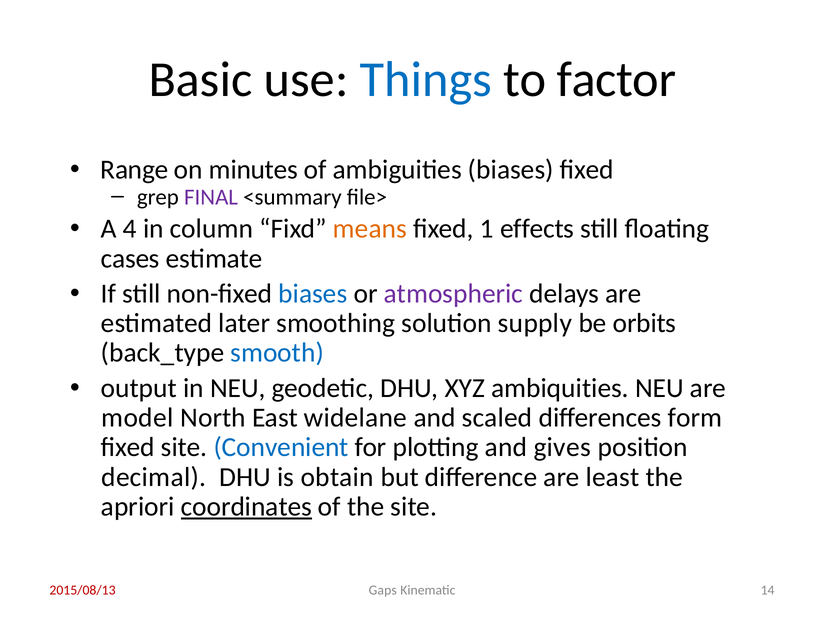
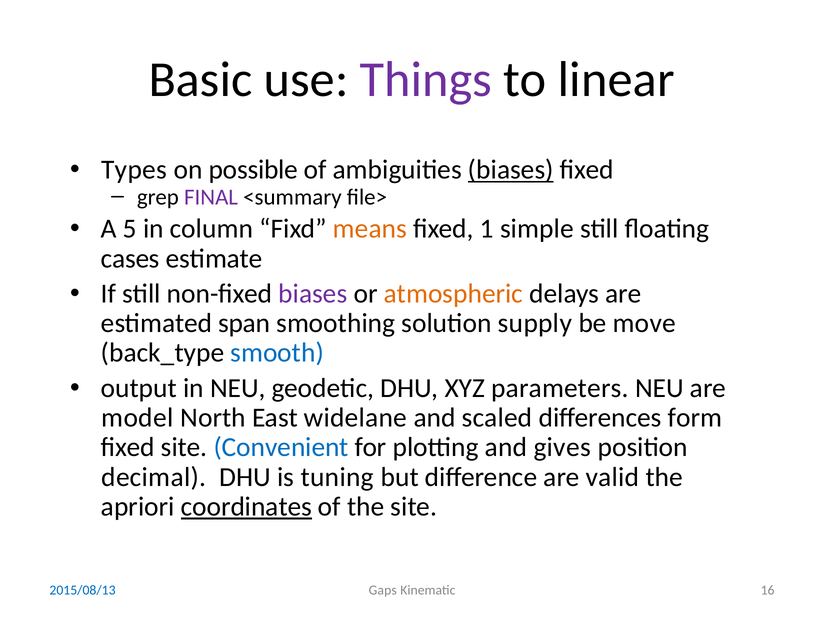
Things colour: blue -> purple (426, 80)
factor: factor -> linear (616, 80)
Range: Range -> Types (134, 170)
minutes: minutes -> possible (253, 170)
biases underline: none -> present (511, 170)
4: 4 -> 5 (130, 229)
effects: effects -> simple (537, 229)
biases colour: blue -> purple (313, 294)
atmospheric colour: purple -> orange (453, 294)
later: later -> span (244, 323)
orbits: orbits -> move (644, 323)
ambiquities: ambiquities -> parameters (560, 388)
obtain: obtain -> tuning (337, 477)
least: least -> valid (612, 477)
14: 14 -> 16 (768, 590)
2015/08/13 colour: red -> blue (83, 590)
